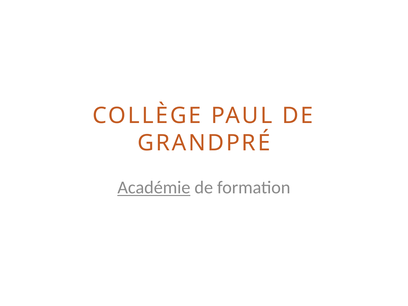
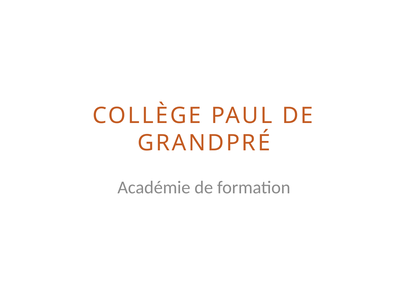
Académie underline: present -> none (154, 188)
